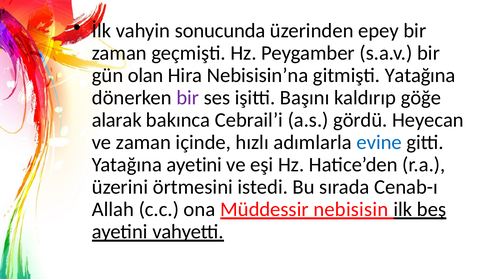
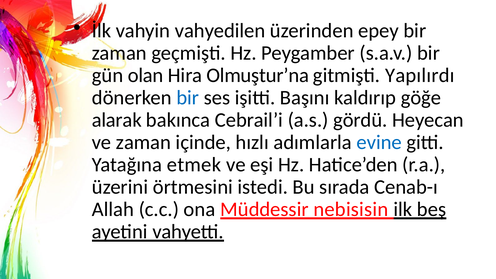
sonucunda: sonucunda -> vahyedilen (220, 31)
Nebisisin’na: Nebisisin’na -> Olmuştur’na (258, 75)
gitmişti Yatağına: Yatağına -> Yapılırdı (420, 75)
bir colour: purple -> blue (188, 98)
Yatağına ayetini: ayetini -> etmek (194, 165)
